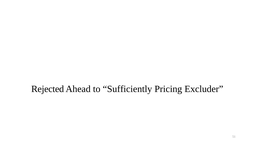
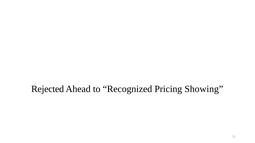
Sufficiently: Sufficiently -> Recognized (127, 89)
Excluder: Excluder -> Showing (204, 89)
